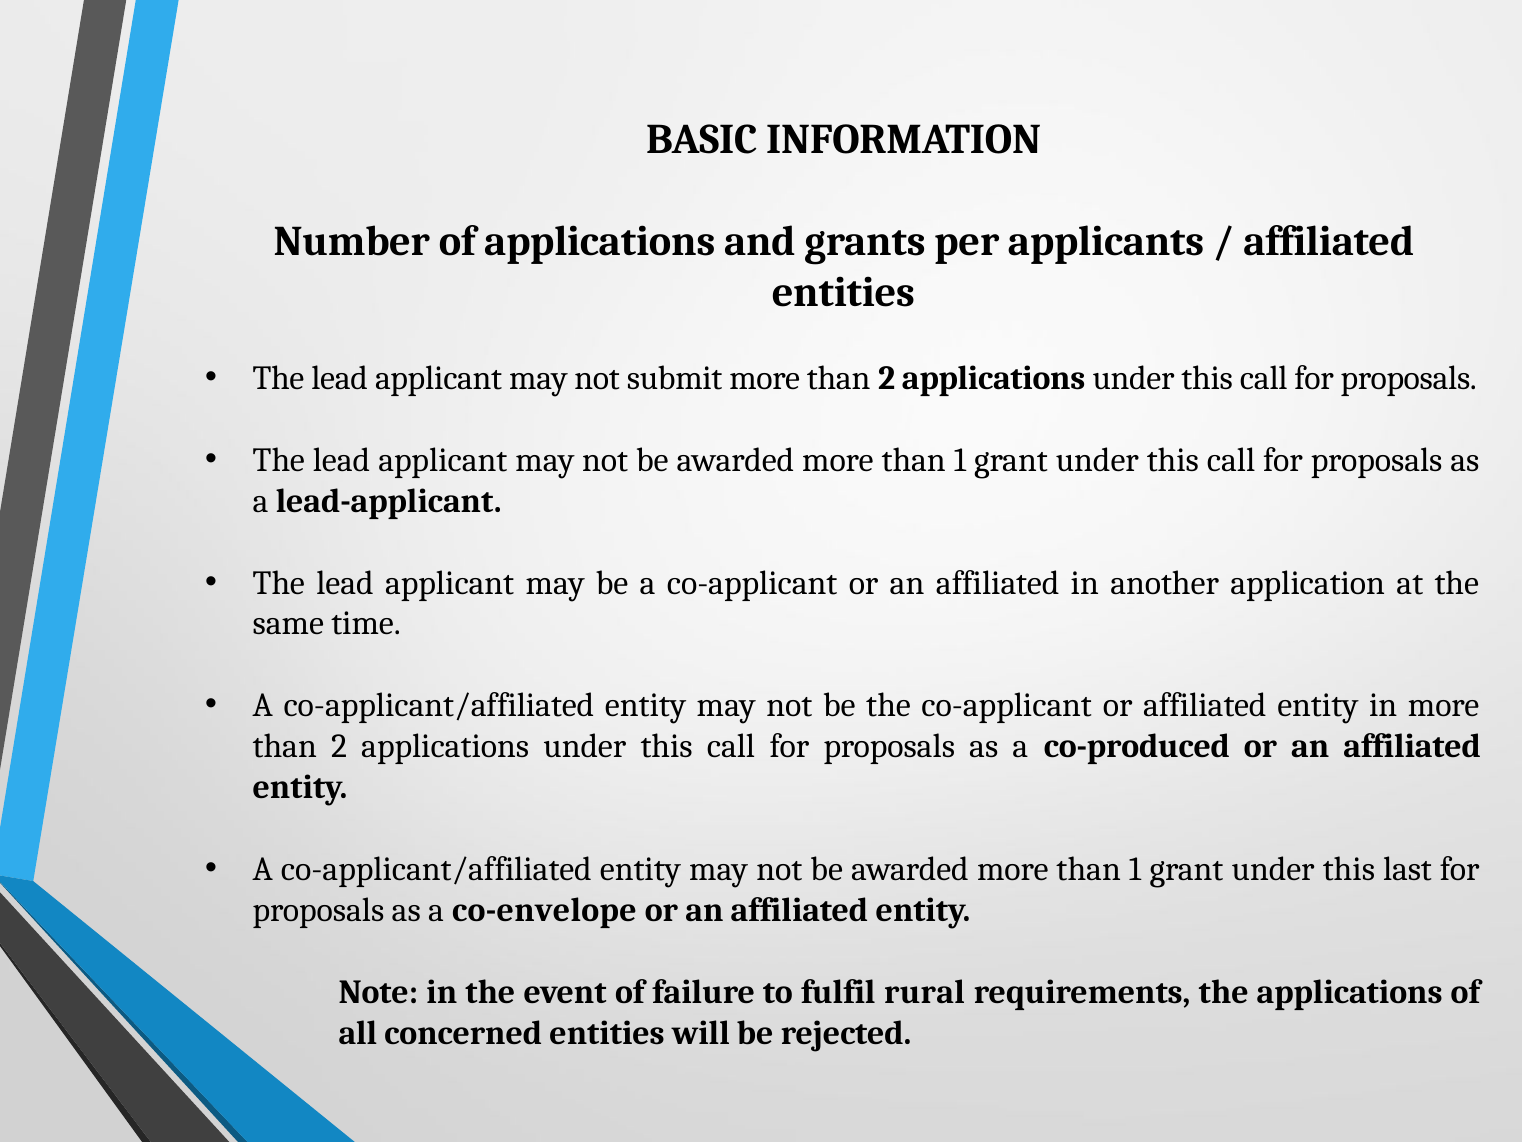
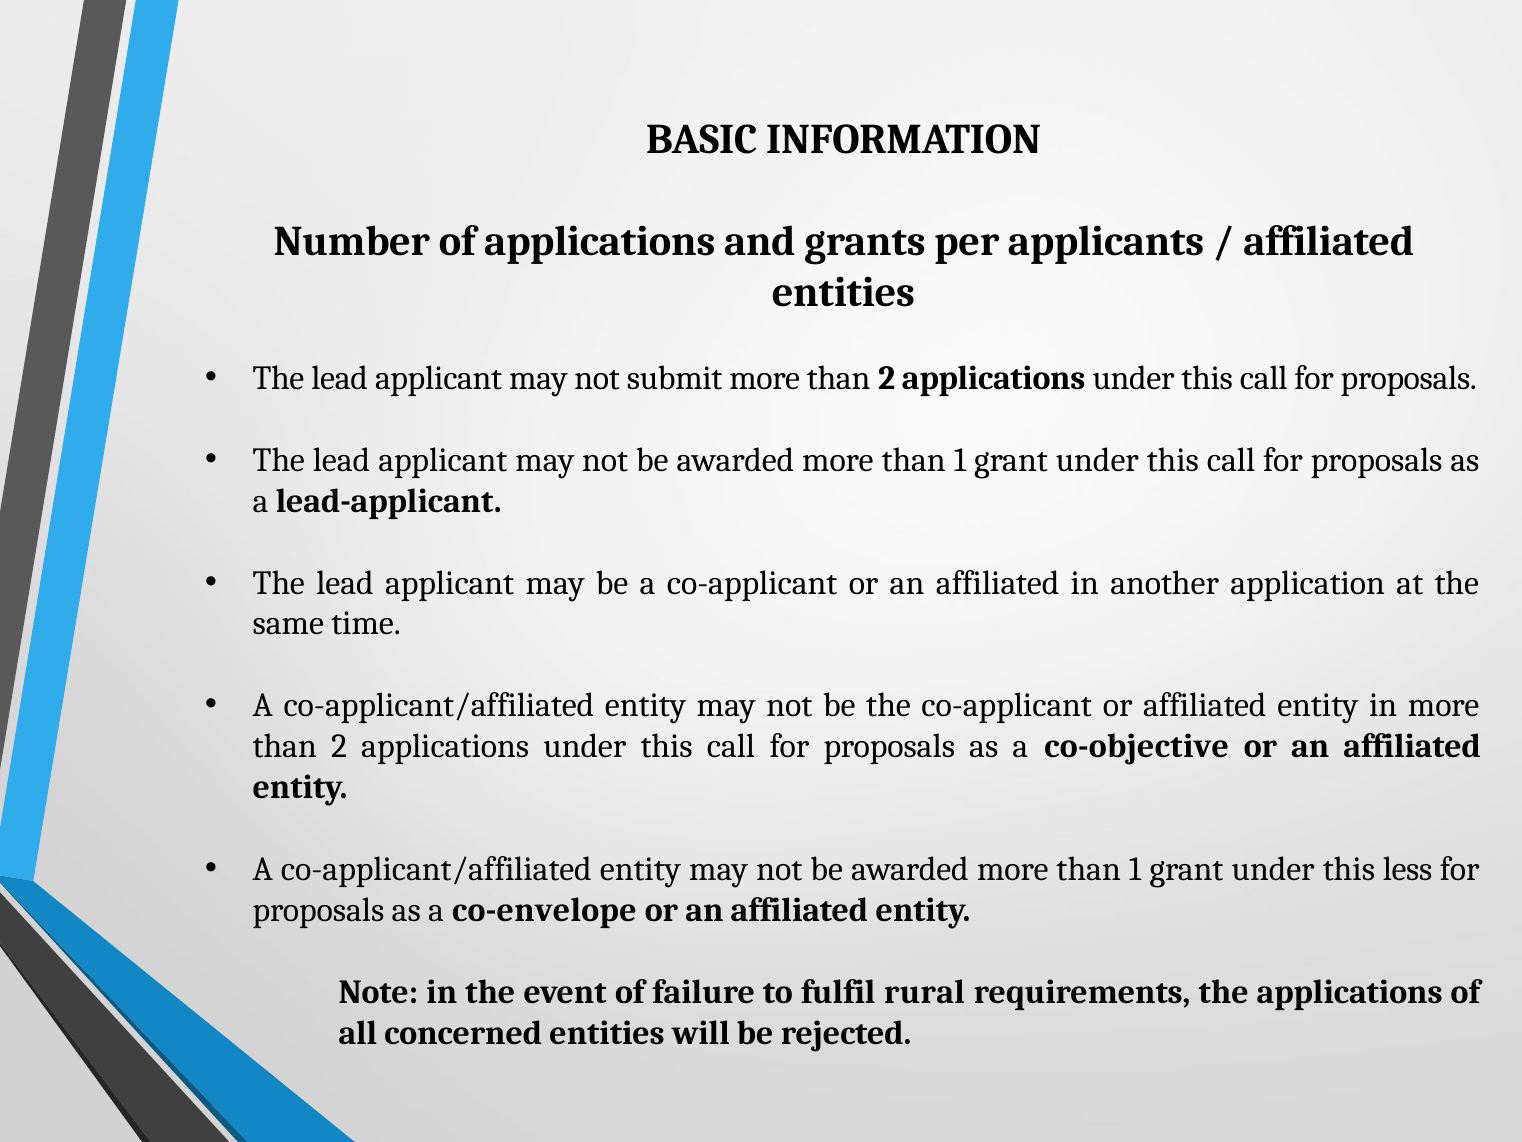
co-produced: co-produced -> co-objective (1137, 746)
last: last -> less (1408, 869)
